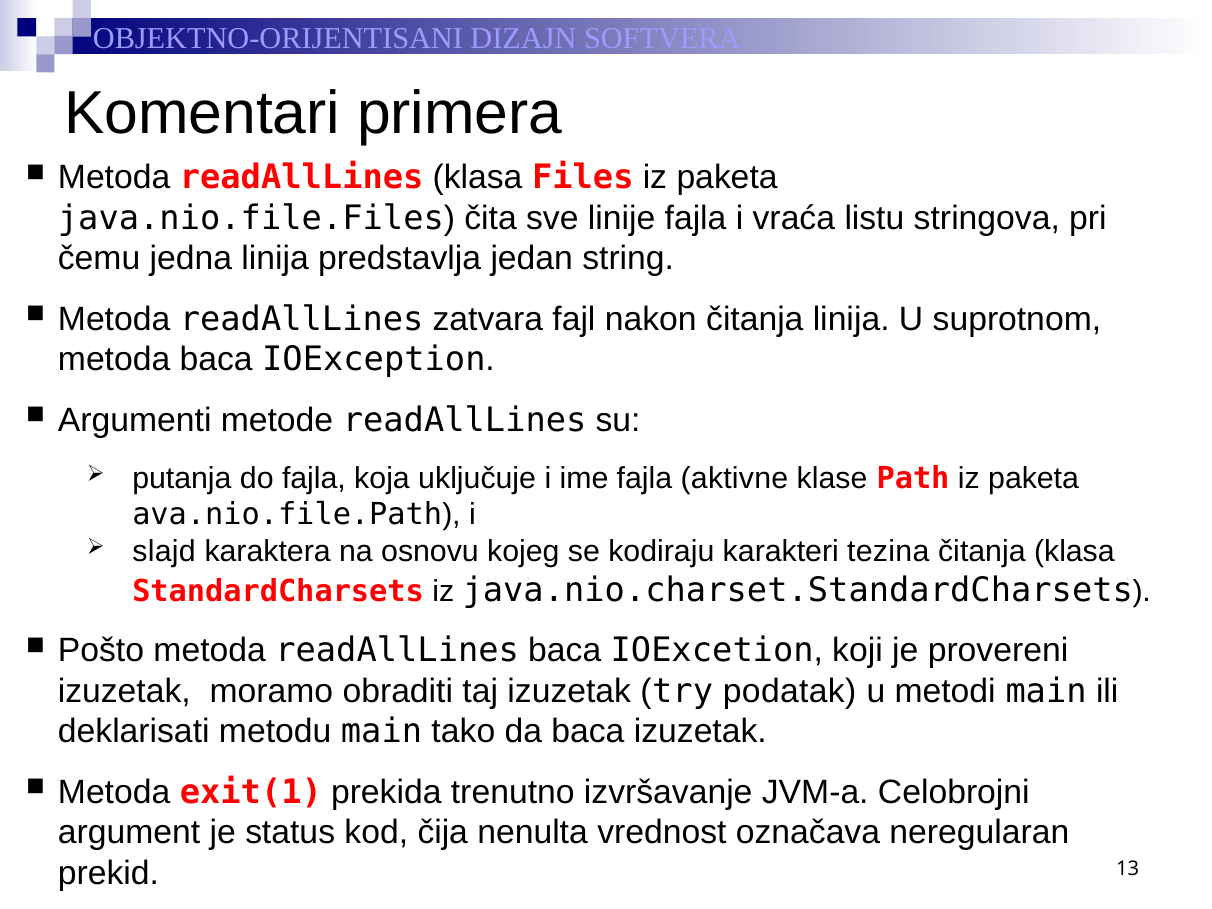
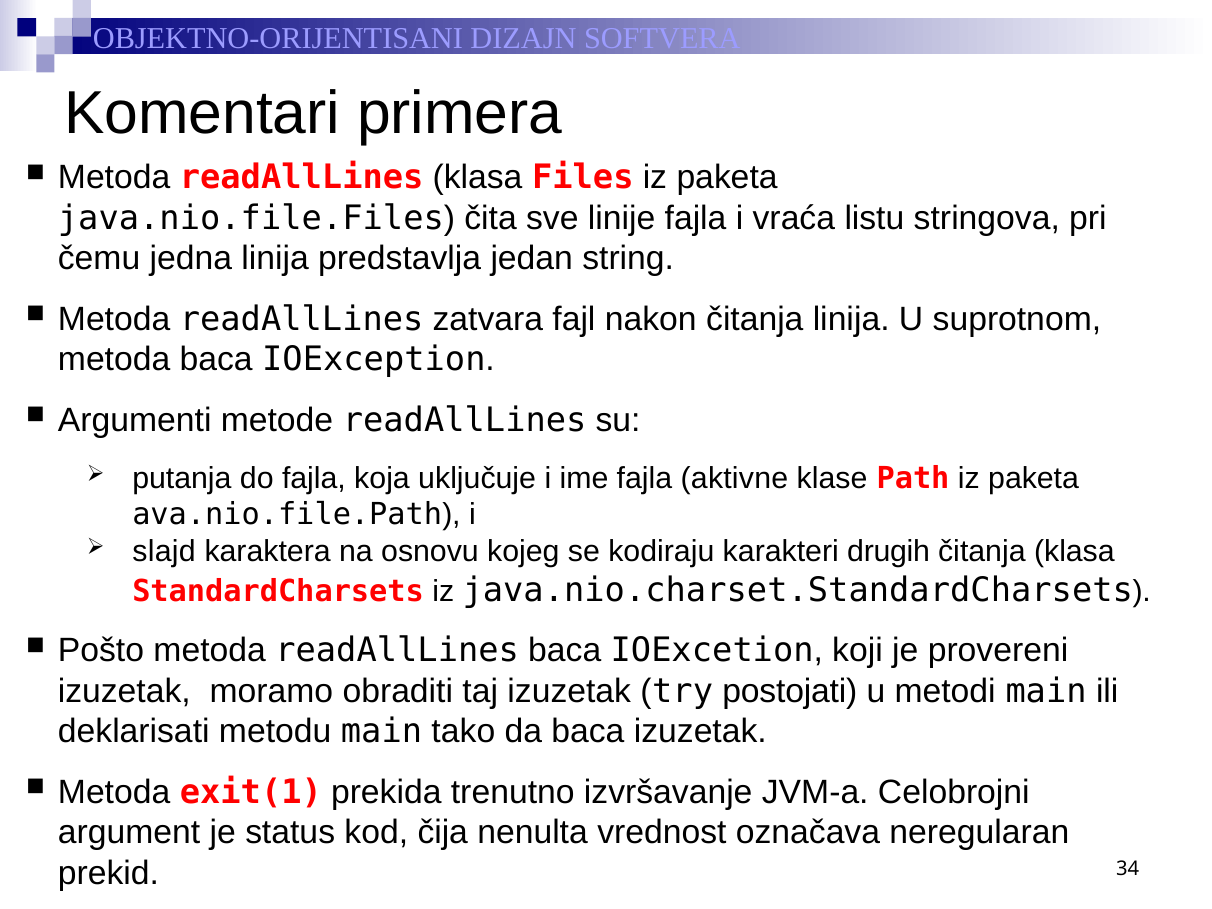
tezina: tezina -> drugih (889, 551)
podatak: podatak -> postojati (790, 691)
13: 13 -> 34 (1128, 869)
